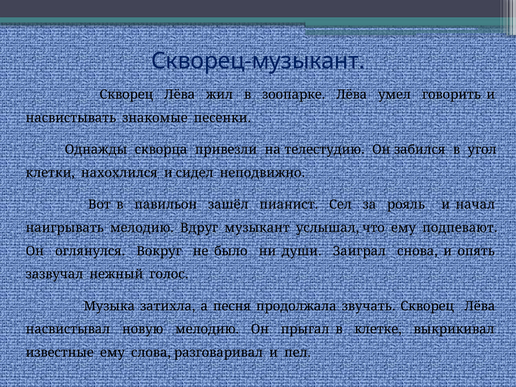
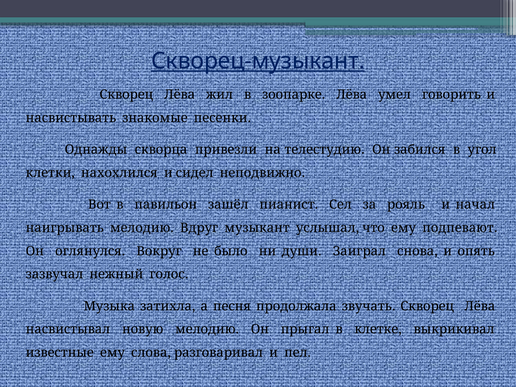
Скворец-музыкант underline: none -> present (258, 61)
